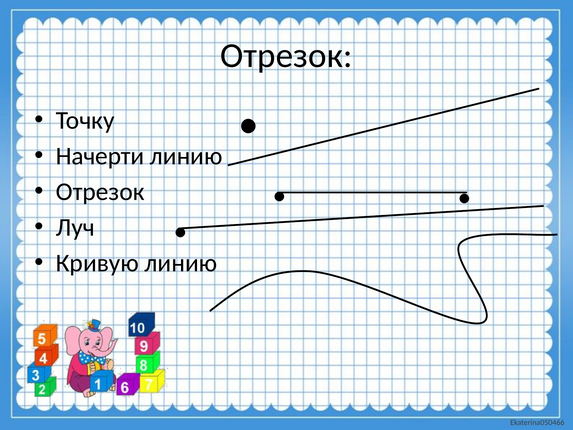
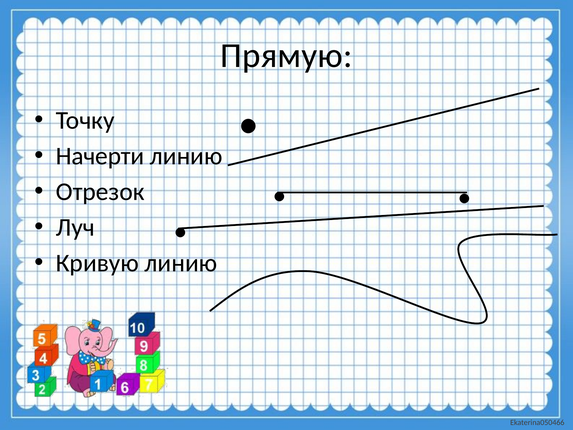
Отрезок: Отрезок -> Прямую (286, 55)
